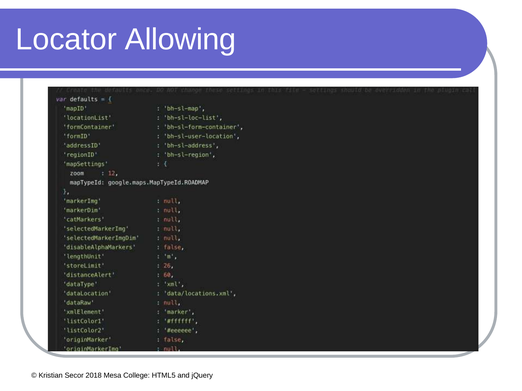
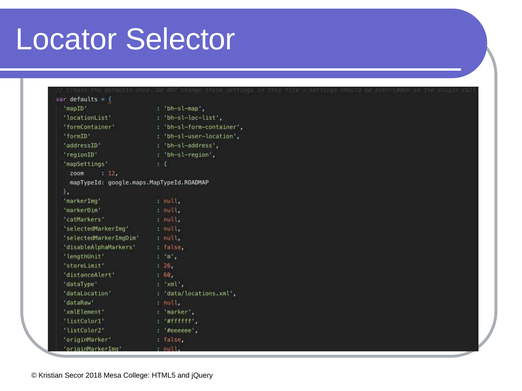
Allowing: Allowing -> Selector (180, 40)
